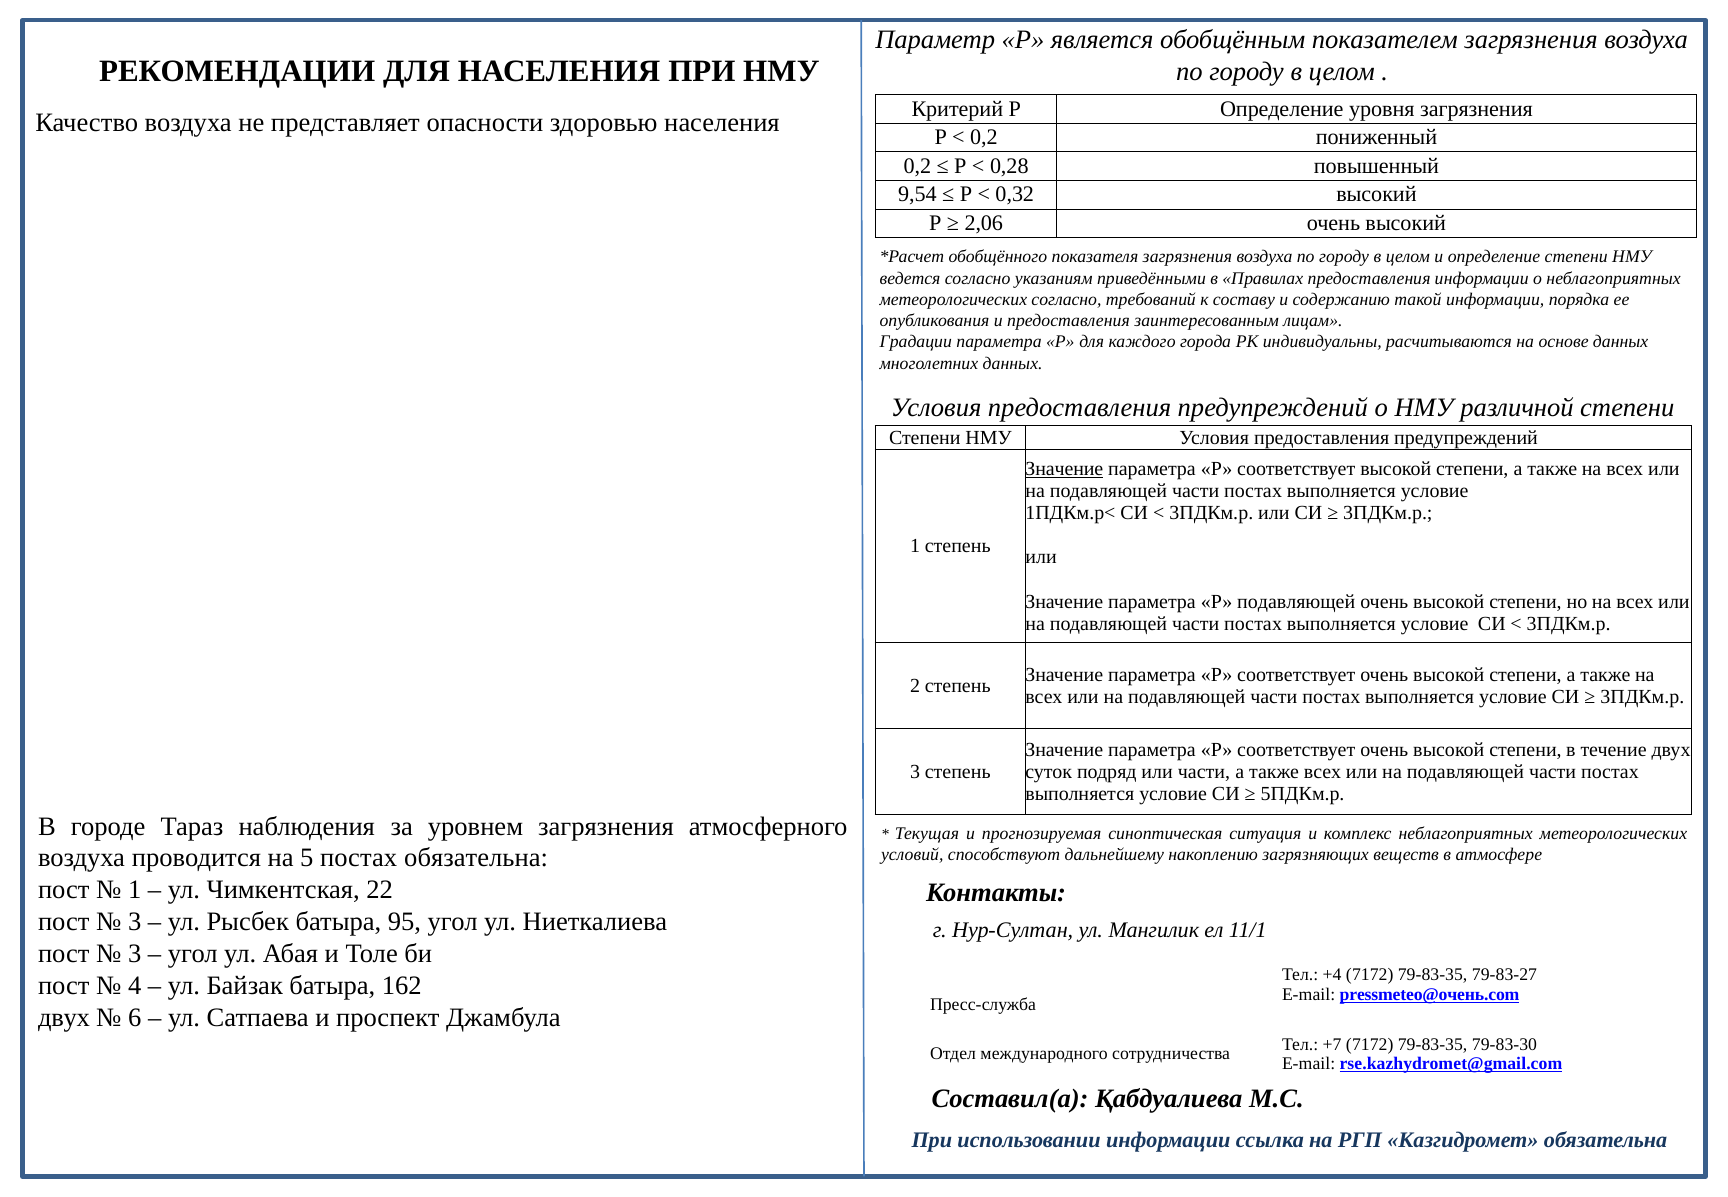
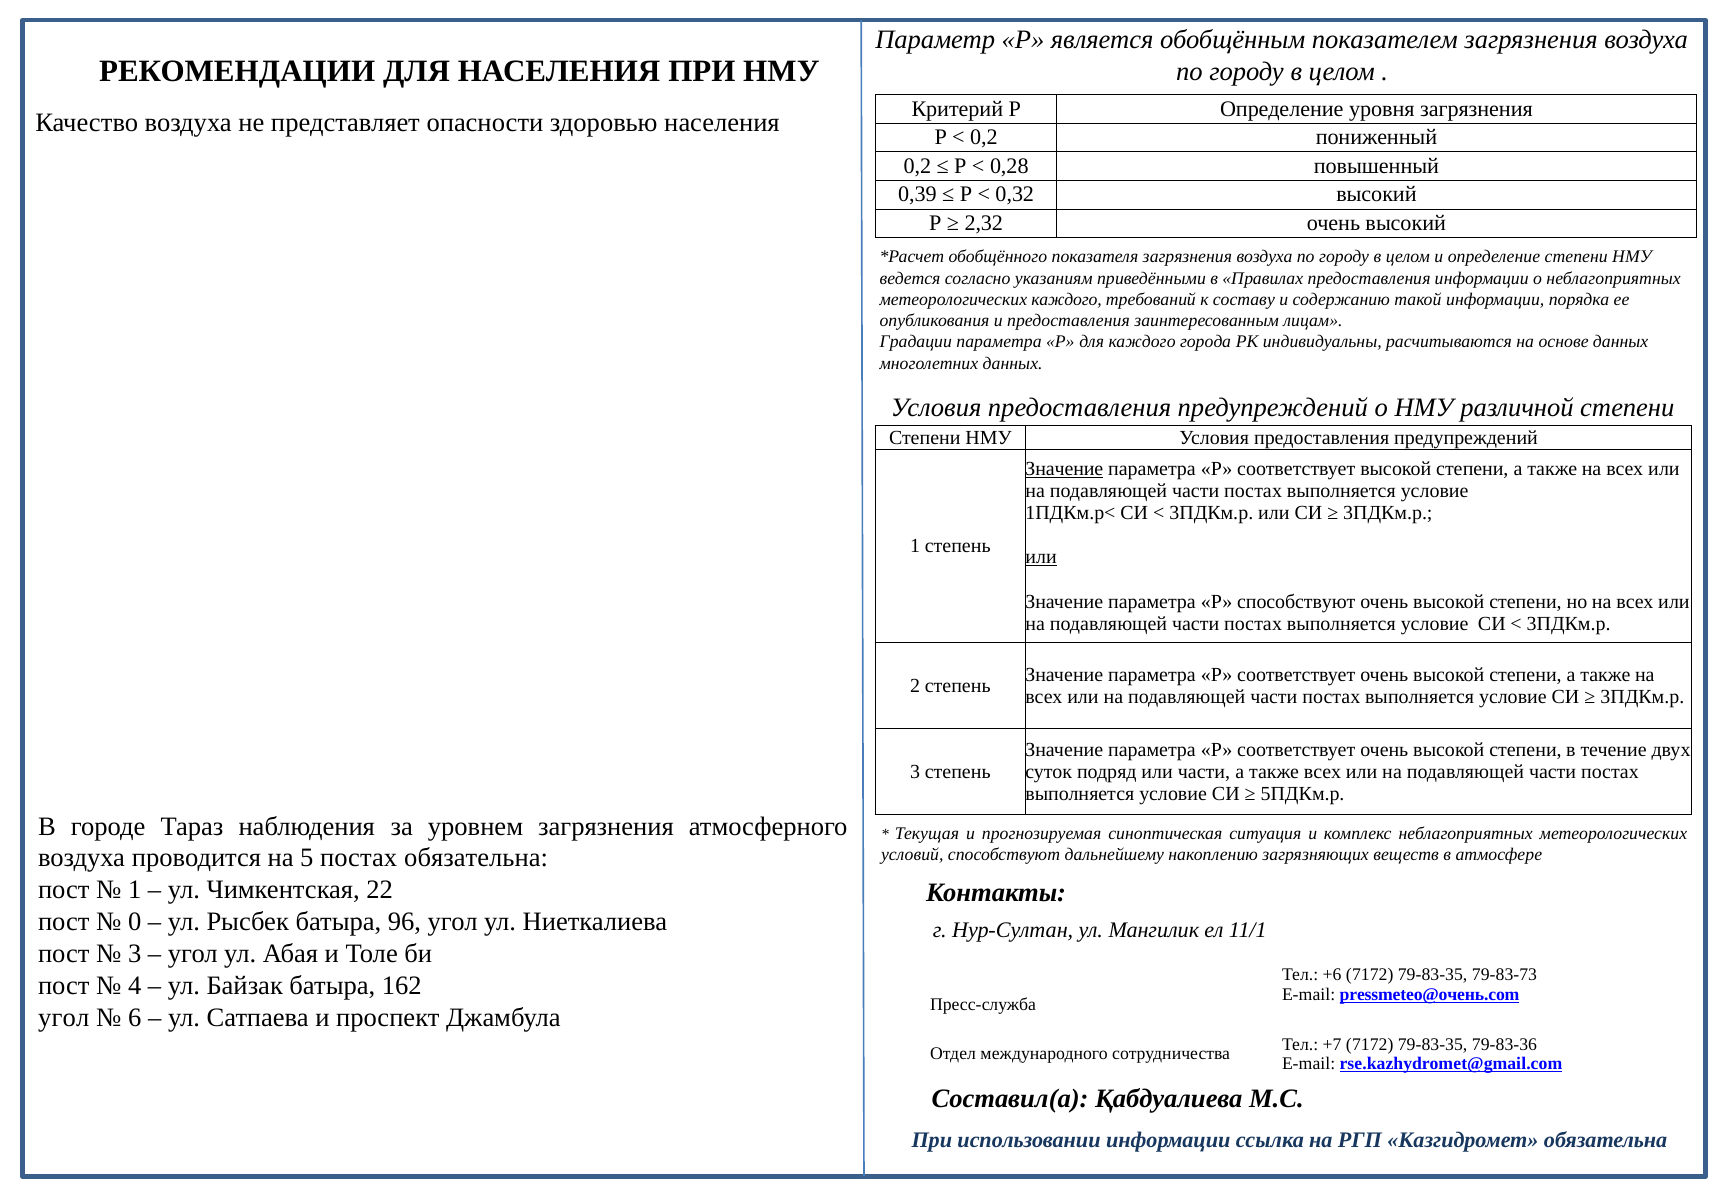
9,54: 9,54 -> 0,39 (917, 194)
2,06: 2,06 -> 2,32 (984, 223)
метеорологических согласно: согласно -> каждого (1067, 299)
или underline: none -> present (1041, 557)
Р подавляющей: подавляющей -> способствуют (1296, 601)
3: 3 -> 0 (135, 922)
95: 95 -> 96 (404, 922)
+4: +4 -> +6 (1332, 975)
79-83-27: 79-83-27 -> 79-83-73 (1505, 975)
двух: двух -> угол (64, 1017)
79-83-30: 79-83-30 -> 79-83-36 (1505, 1044)
